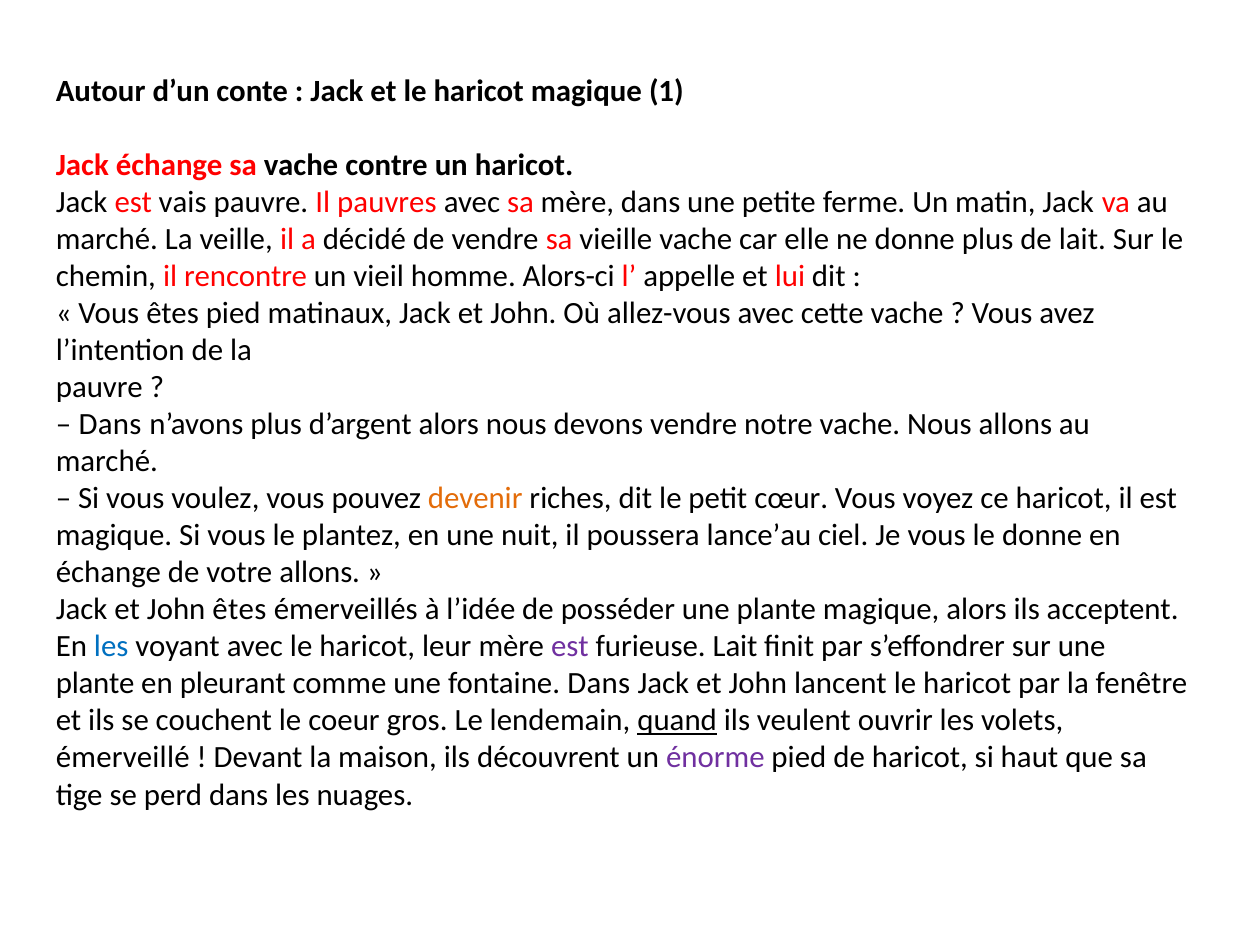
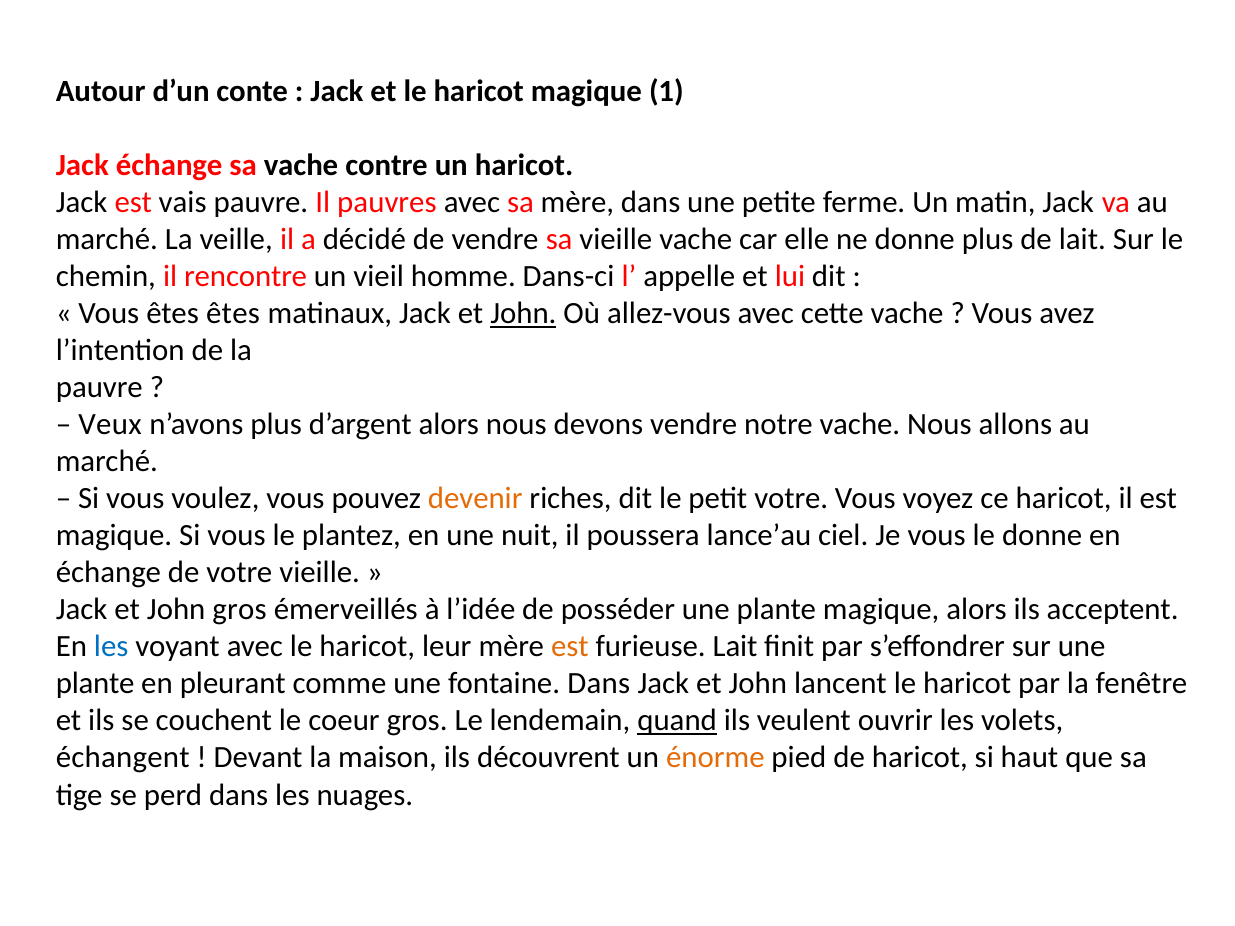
Alors-ci: Alors-ci -> Dans-ci (568, 276)
êtes pied: pied -> êtes (233, 313)
John underline: none -> present (523, 313)
Dans: Dans -> Veux (110, 425)
petit cœur: cœur -> votre (791, 499)
votre allons: allons -> vieille (320, 573)
John êtes: êtes -> gros (239, 610)
est colour: purple -> orange (570, 647)
émerveillé: émerveillé -> échangent (123, 758)
énorme colour: purple -> orange (715, 758)
